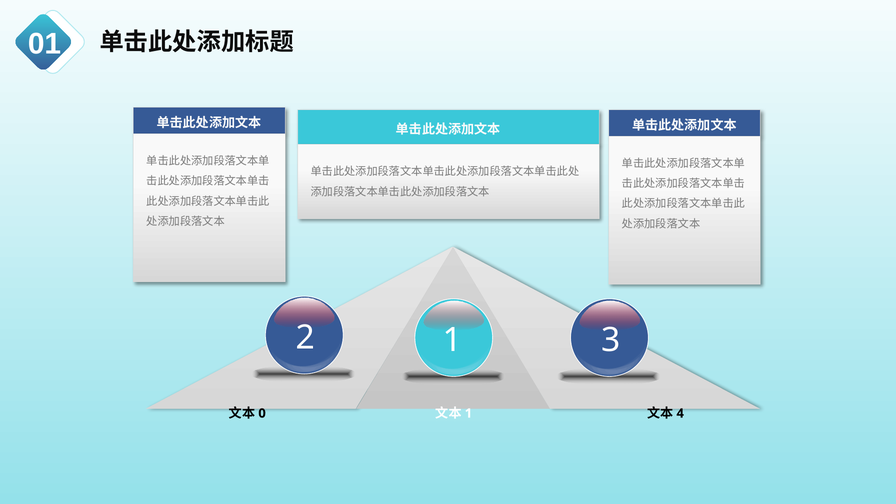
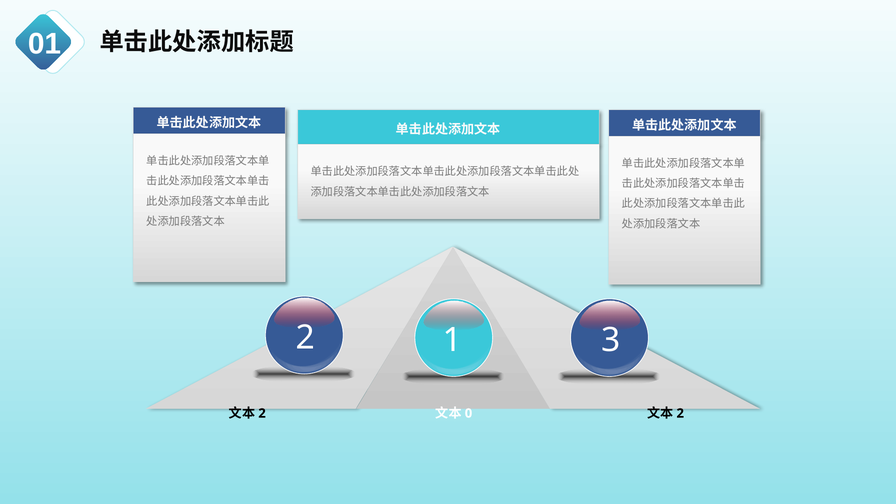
0: 0 -> 2 (262, 413)
1: 1 -> 0 (468, 413)
4: 4 -> 2 (680, 413)
